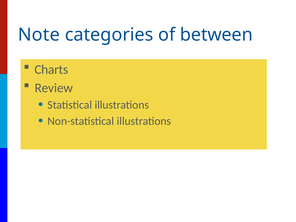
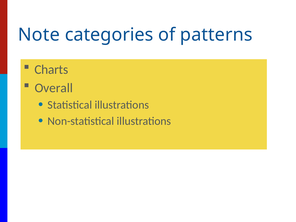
between: between -> patterns (216, 35)
Review: Review -> Overall (54, 88)
